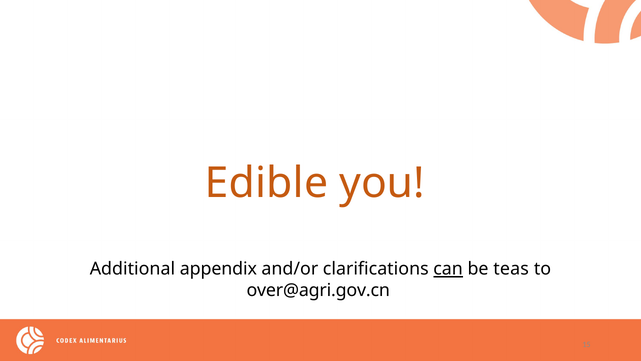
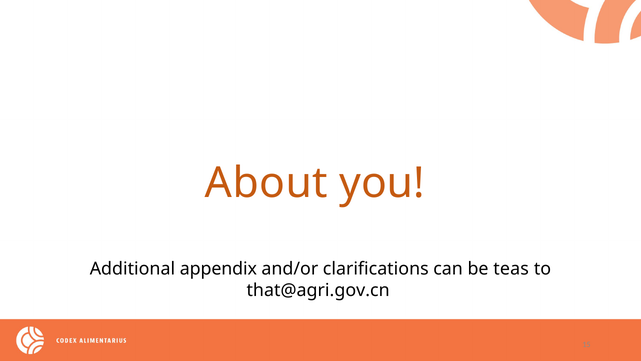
Edible: Edible -> About (266, 183)
can underline: present -> none (448, 269)
over@agri.gov.cn: over@agri.gov.cn -> that@agri.gov.cn (318, 290)
